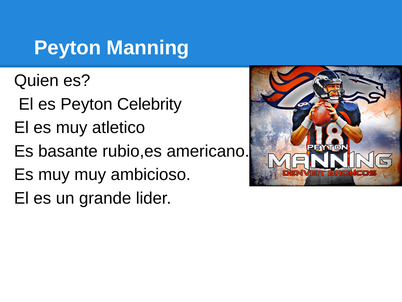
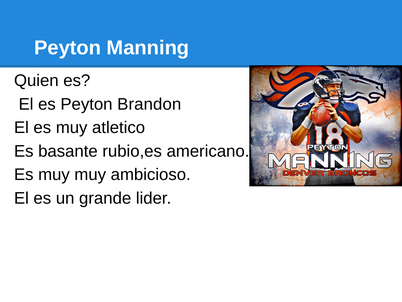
Celebrity: Celebrity -> Brandon (149, 104)
